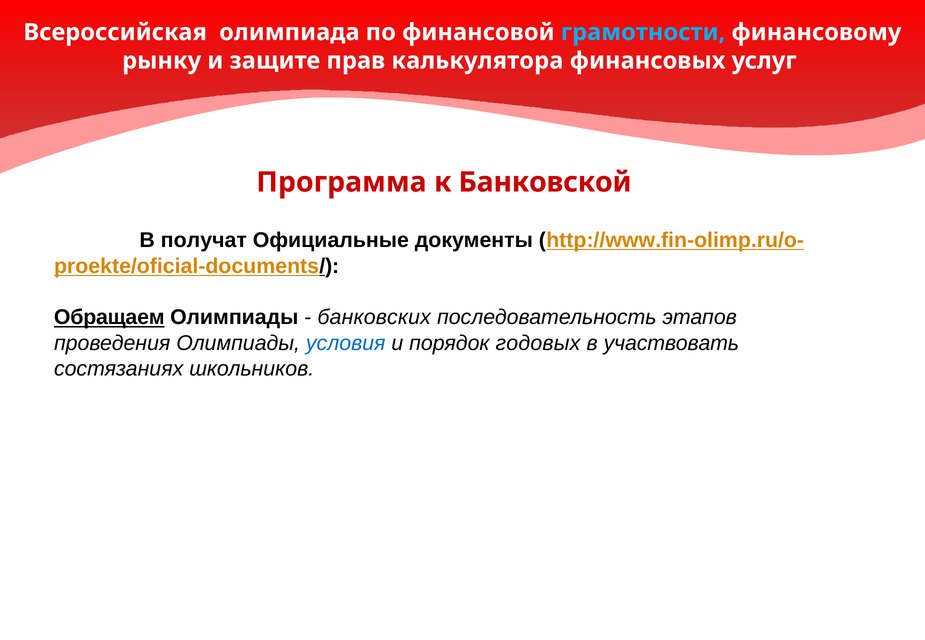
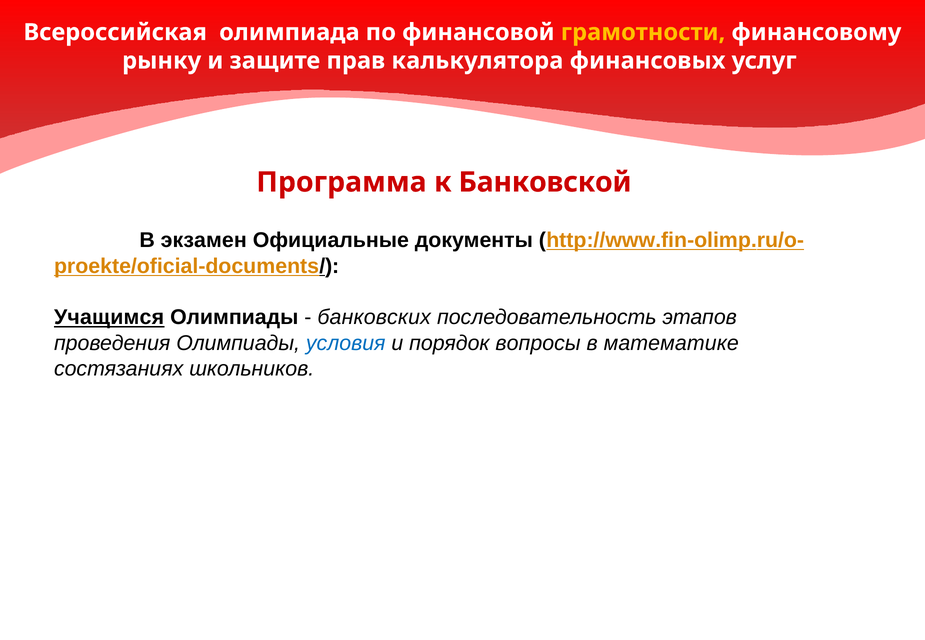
грамотности colour: light blue -> yellow (643, 32)
получат: получат -> экзамен (204, 240)
Обращаем: Обращаем -> Учащимся (109, 318)
годовых: годовых -> вопросы (538, 343)
участвовать: участвовать -> математике (671, 343)
